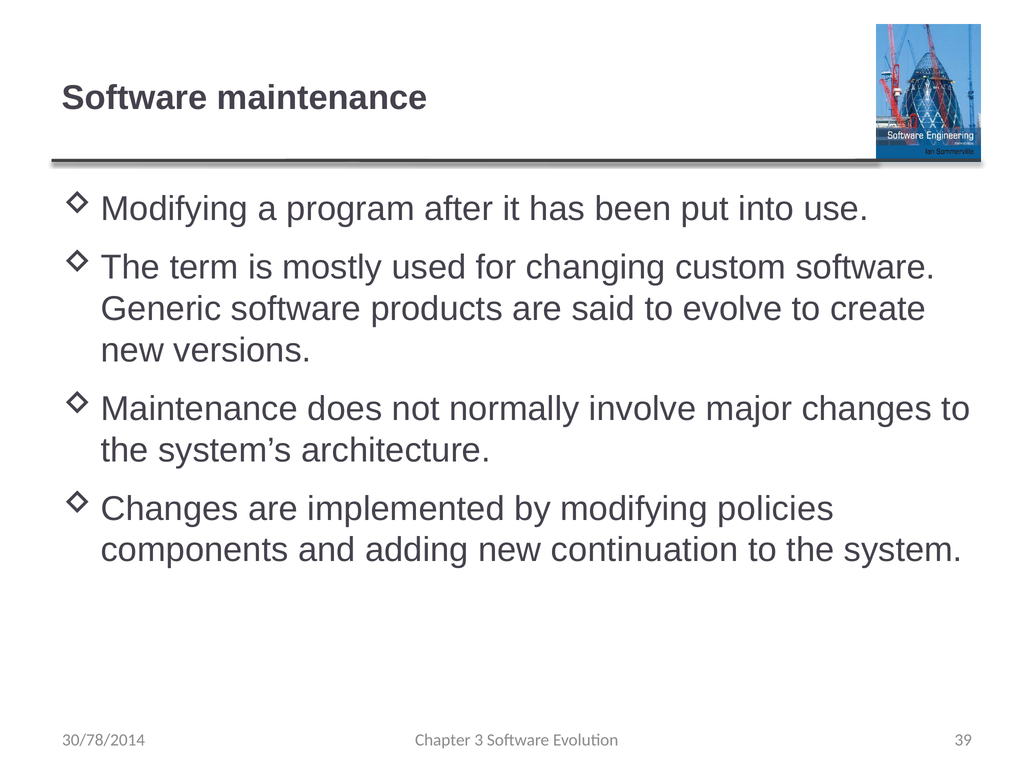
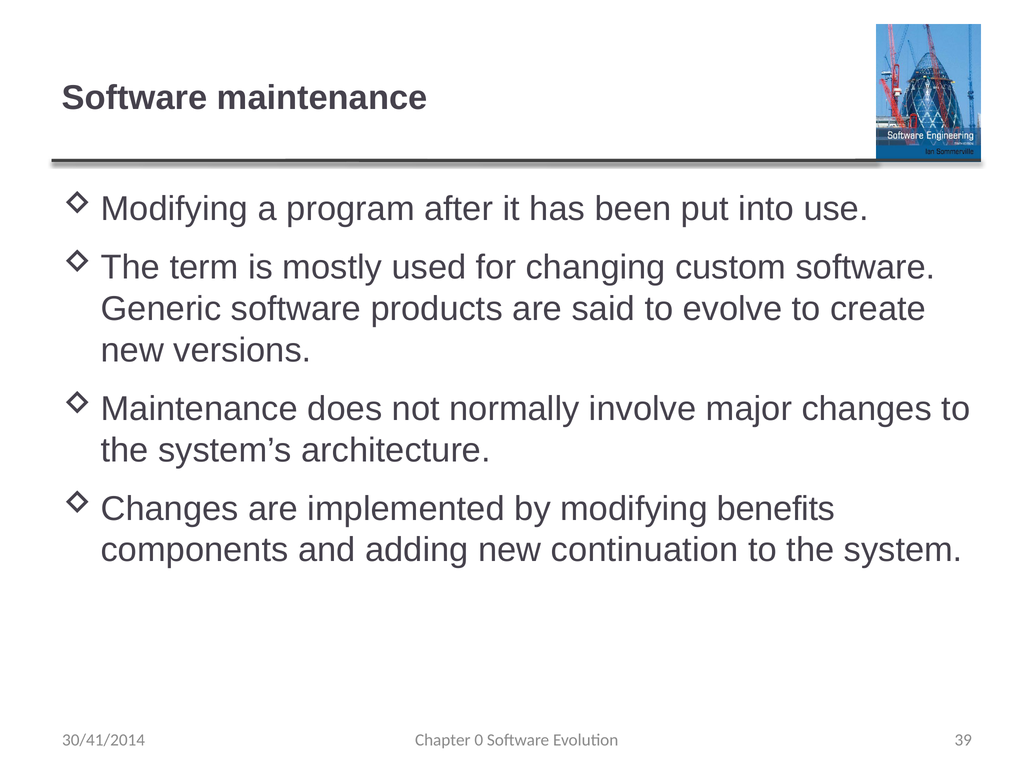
policies: policies -> benefits (776, 509)
3: 3 -> 0 (479, 740)
30/78/2014: 30/78/2014 -> 30/41/2014 (104, 741)
